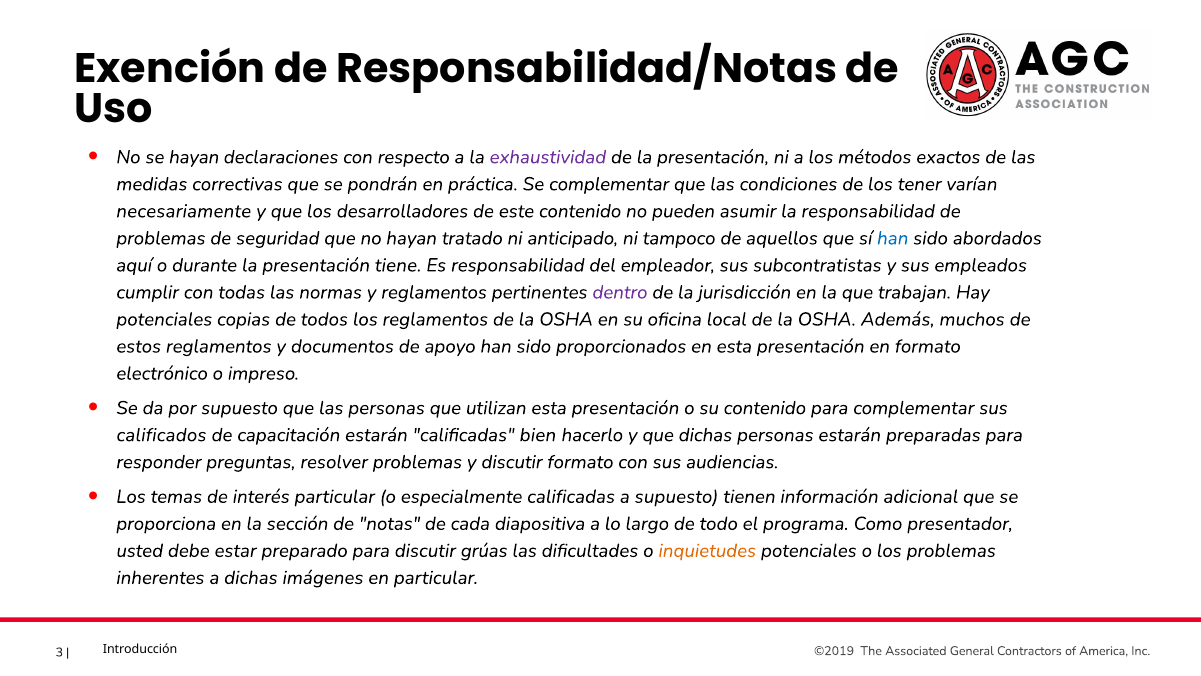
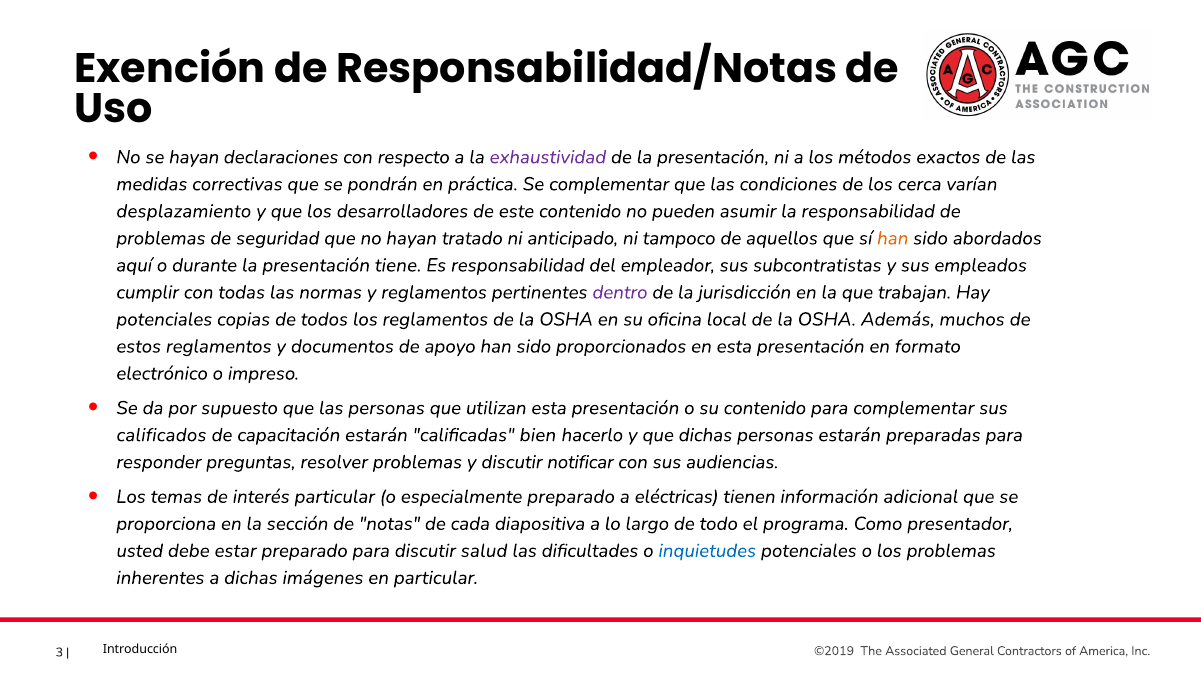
tener: tener -> cerca (920, 184)
necesariamente: necesariamente -> desplazamiento (184, 211)
han colour: blue -> orange (893, 238)
discutir formato: formato -> notificar (581, 462)
especialmente calificadas: calificadas -> preparado (571, 496)
a supuesto: supuesto -> eléctricas (677, 496)
grúas: grúas -> salud (484, 550)
inquietudes colour: orange -> blue (707, 550)
